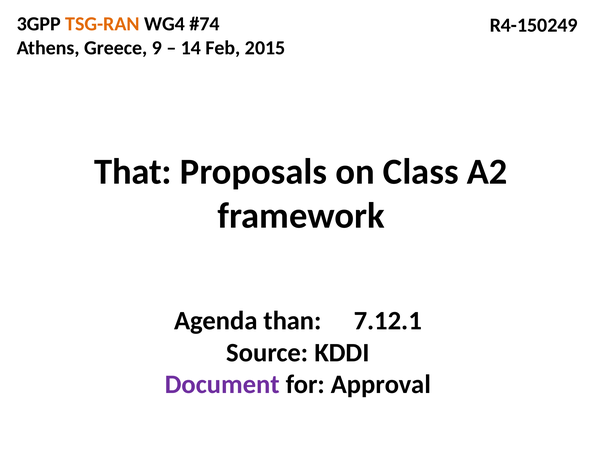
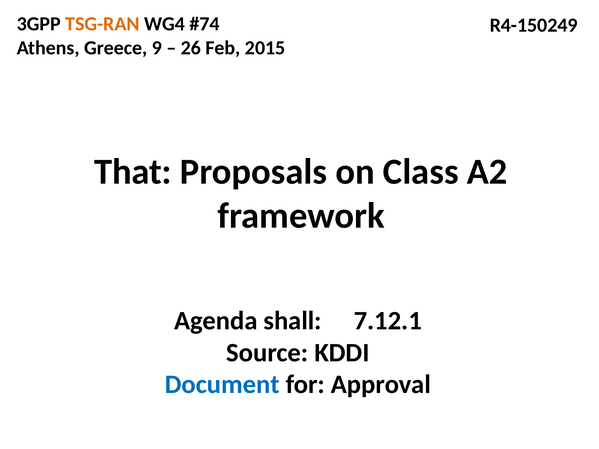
14: 14 -> 26 (191, 48)
than: than -> shall (293, 321)
Document colour: purple -> blue (222, 385)
